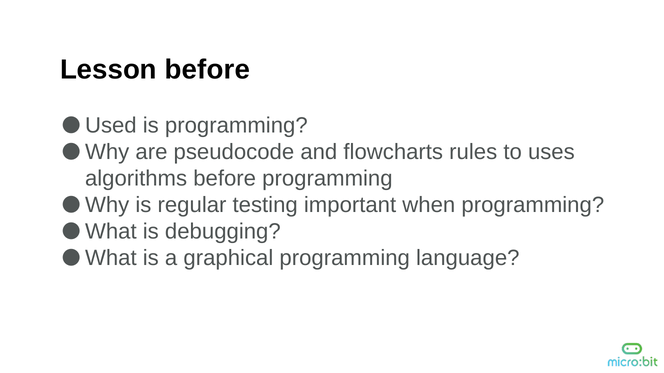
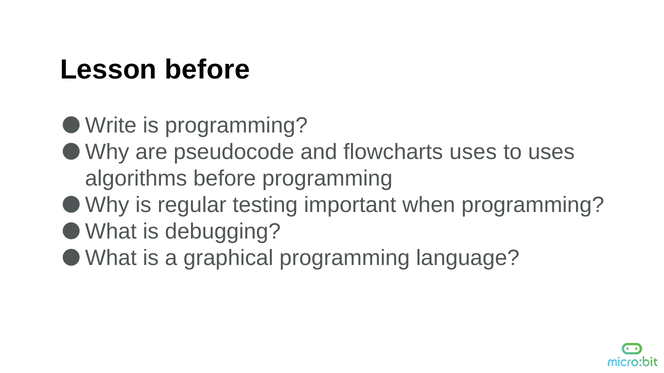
Used: Used -> Write (111, 126)
flowcharts rules: rules -> uses (473, 152)
